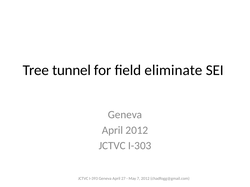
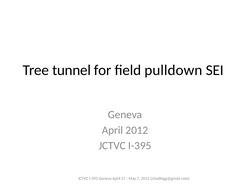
eliminate: eliminate -> pulldown (173, 70)
I-303: I-303 -> I-395 (140, 146)
